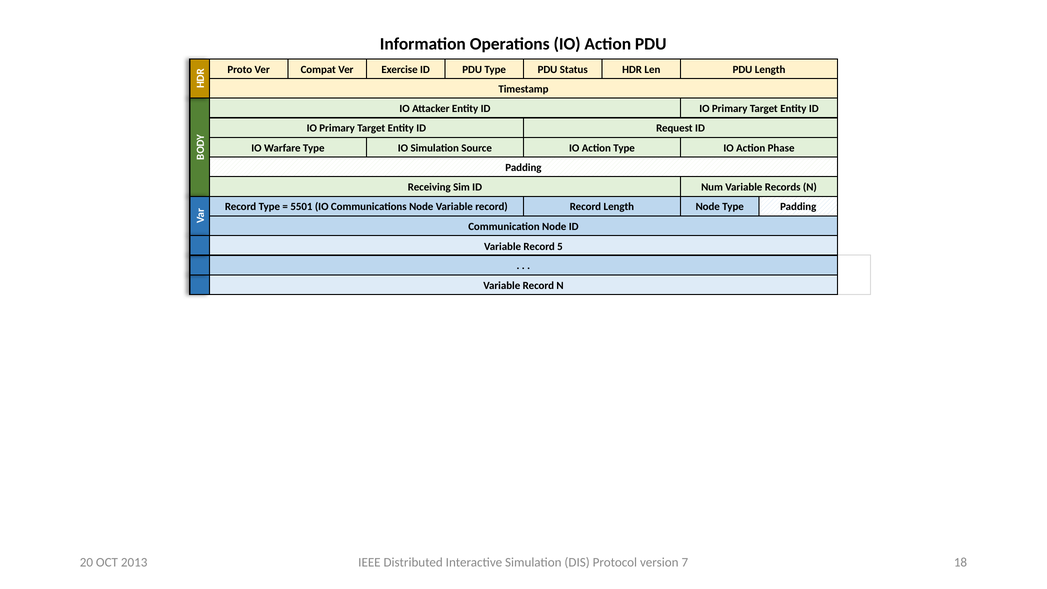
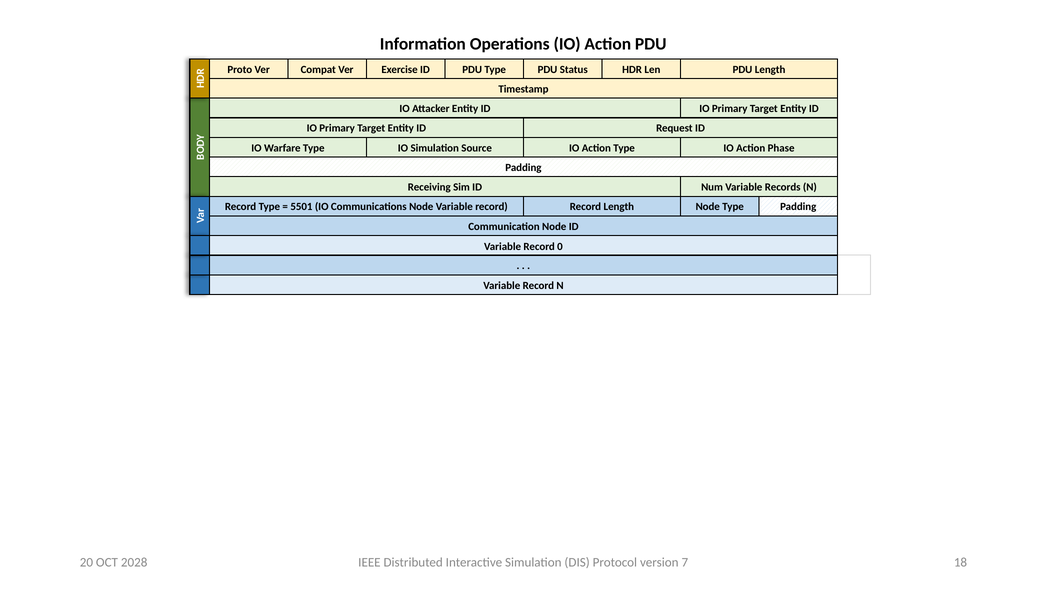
5: 5 -> 0 (560, 247)
2013: 2013 -> 2028 (134, 562)
